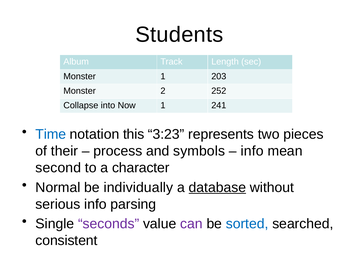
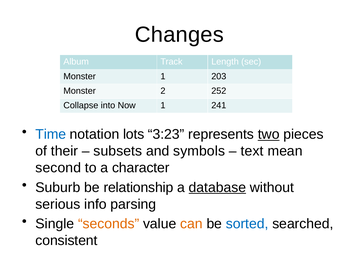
Students: Students -> Changes (179, 35)
this: this -> lots (134, 134)
two underline: none -> present (269, 134)
process: process -> subsets (118, 151)
info: info -> text (252, 151)
Normal: Normal -> Suburb (58, 188)
individually: individually -> relationship (138, 188)
seconds colour: purple -> orange (109, 224)
can colour: purple -> orange (191, 224)
